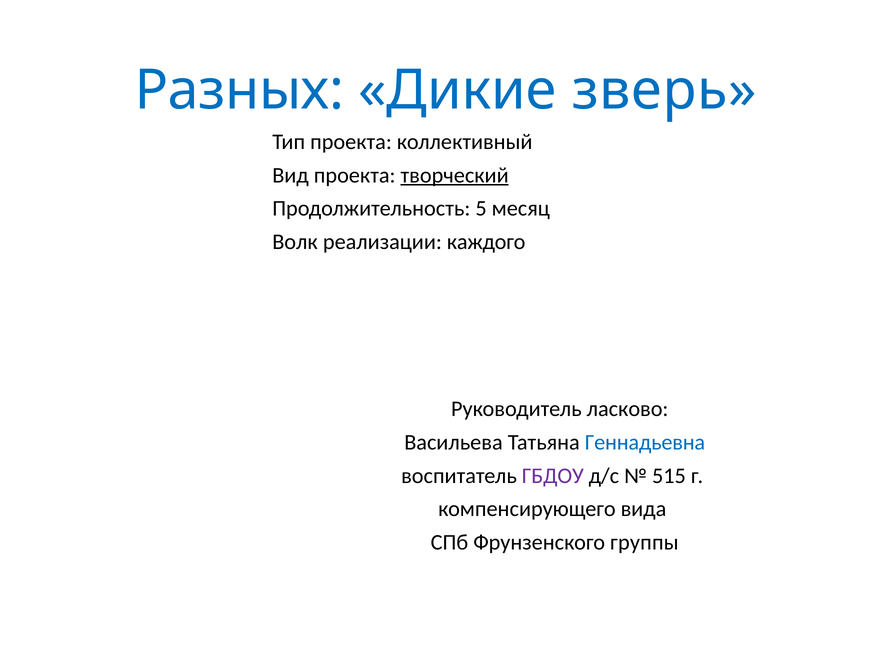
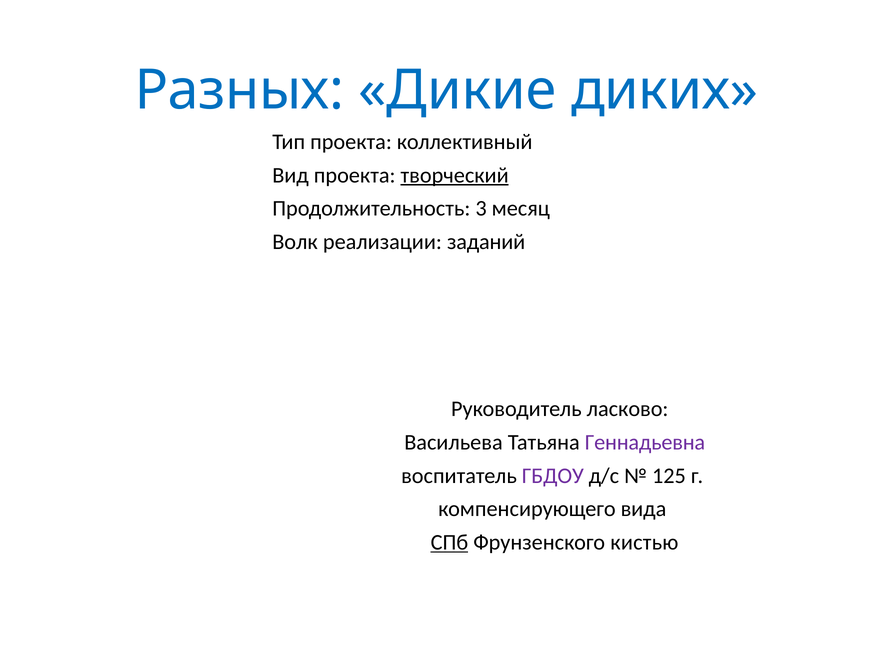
зверь: зверь -> диких (665, 90)
5: 5 -> 3 (481, 209)
каждого: каждого -> заданий (486, 242)
Геннадьевна colour: blue -> purple (645, 442)
515: 515 -> 125 (669, 476)
СПб underline: none -> present (449, 542)
группы: группы -> кистью (644, 542)
